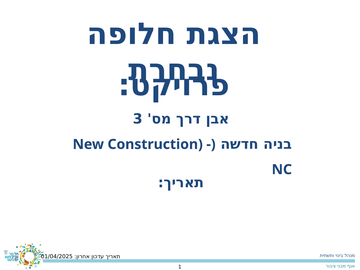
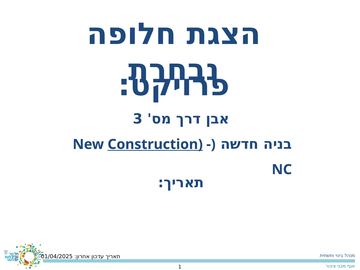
Construction underline: none -> present (155, 144)
